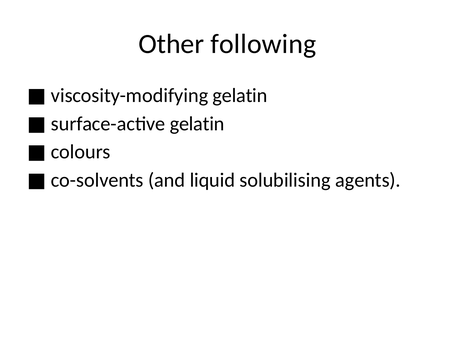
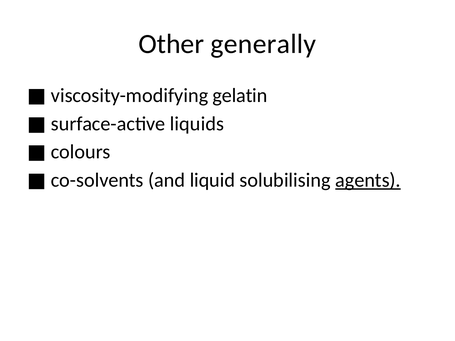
following: following -> generally (263, 44)
gelatin: gelatin -> liquids (197, 124)
agents underline: none -> present (368, 180)
